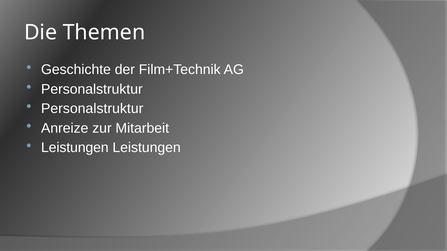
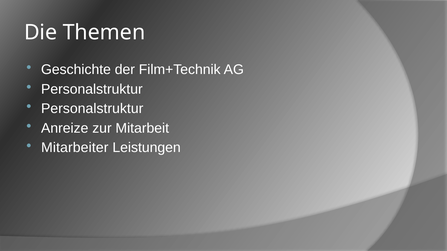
Leistungen: Leistungen -> Mitarbeiter (75, 148)
